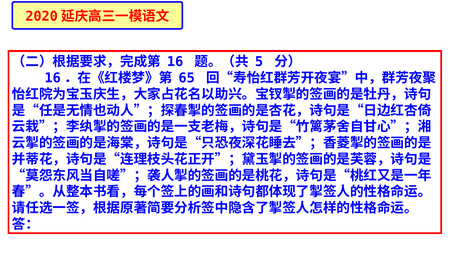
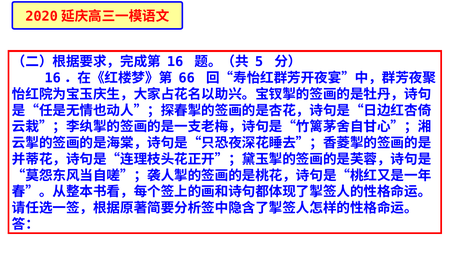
65: 65 -> 66 (187, 78)
